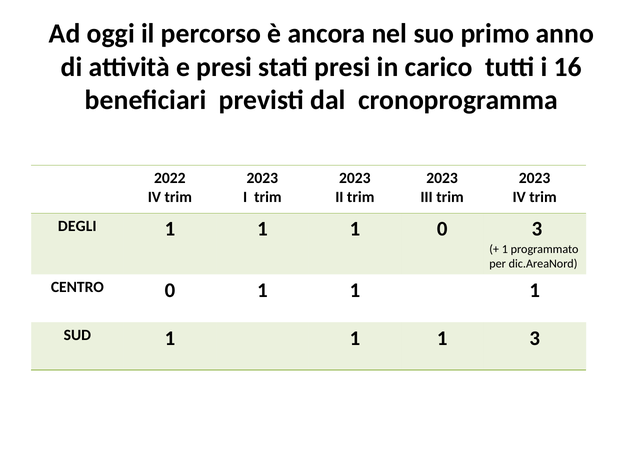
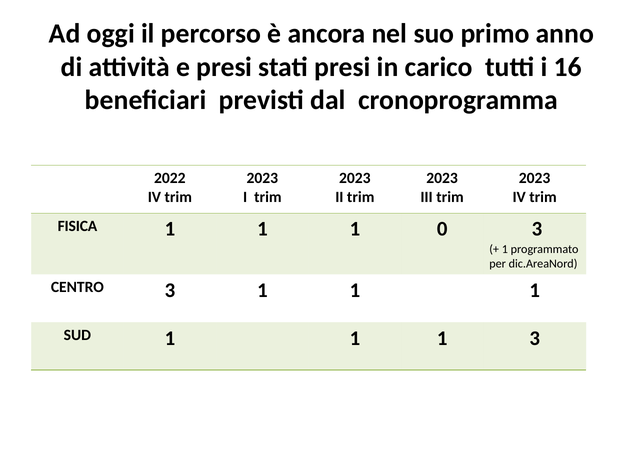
DEGLI: DEGLI -> FISICA (77, 226)
CENTRO 0: 0 -> 3 (170, 290)
